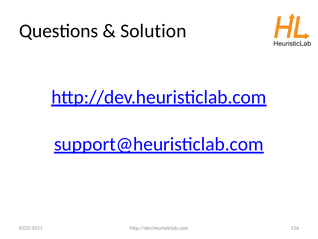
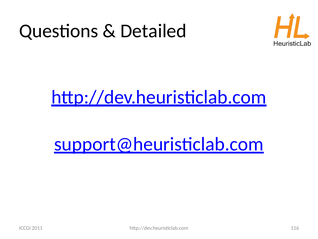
Solution: Solution -> Detailed (153, 31)
